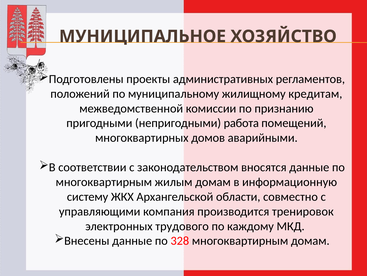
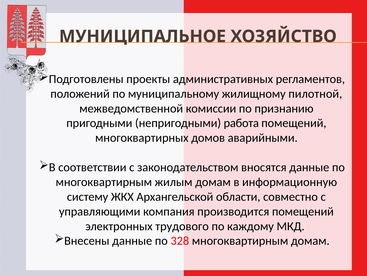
кредитам: кредитам -> пилотной (315, 93)
производится тренировок: тренировок -> помещений (303, 211)
